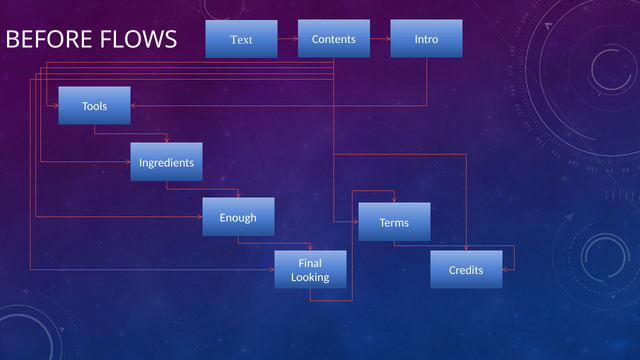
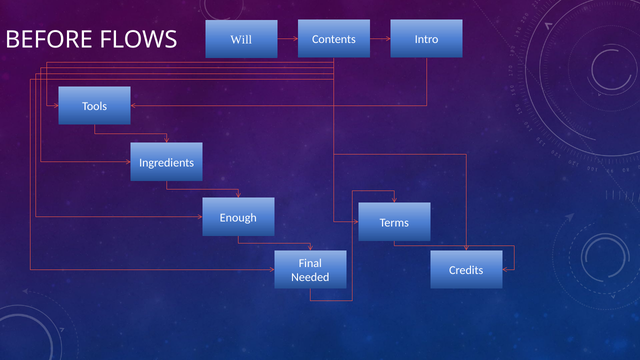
Text: Text -> Will (241, 40)
Looking: Looking -> Needed (310, 278)
